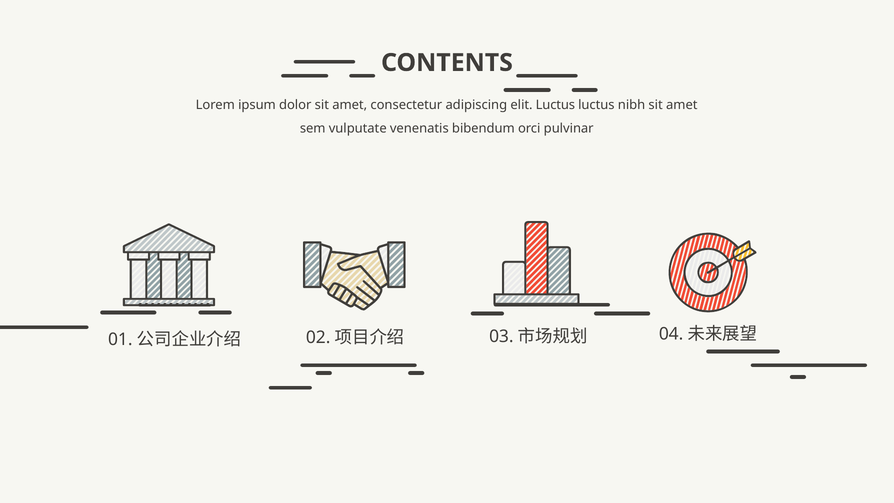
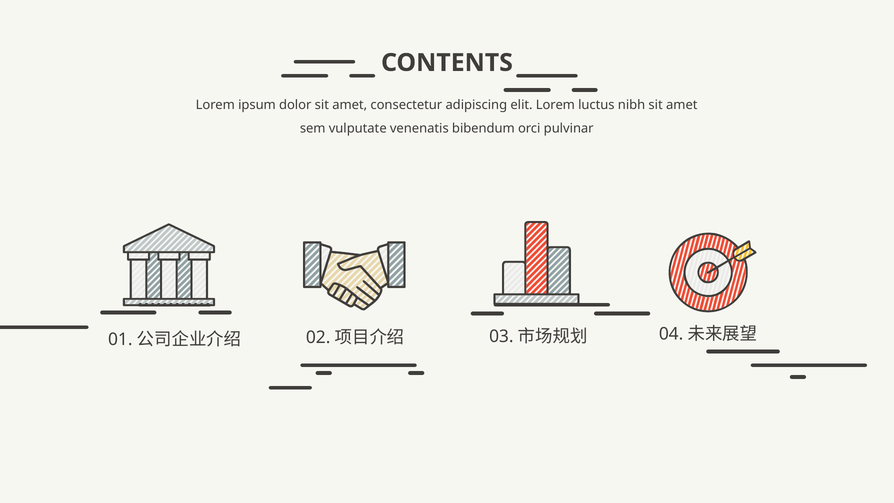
elit Luctus: Luctus -> Lorem (555, 105)
